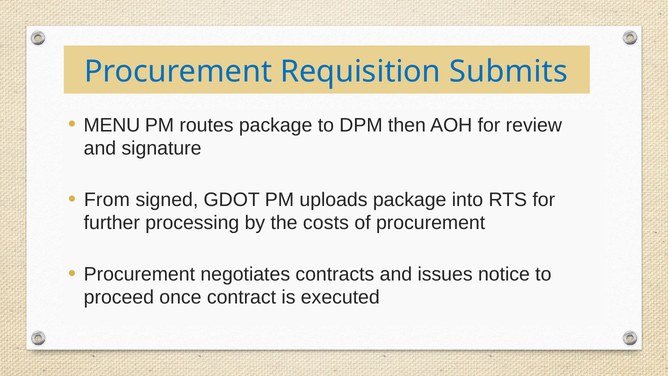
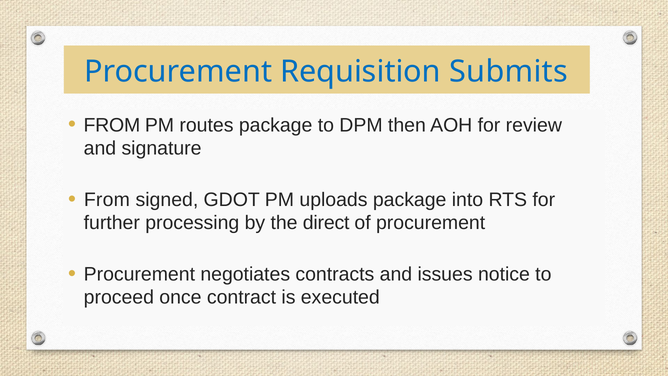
MENU: MENU -> FROM (112, 125)
costs: costs -> direct (326, 223)
